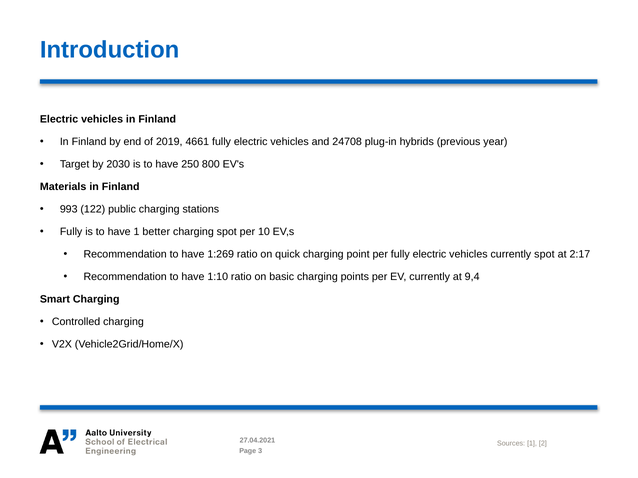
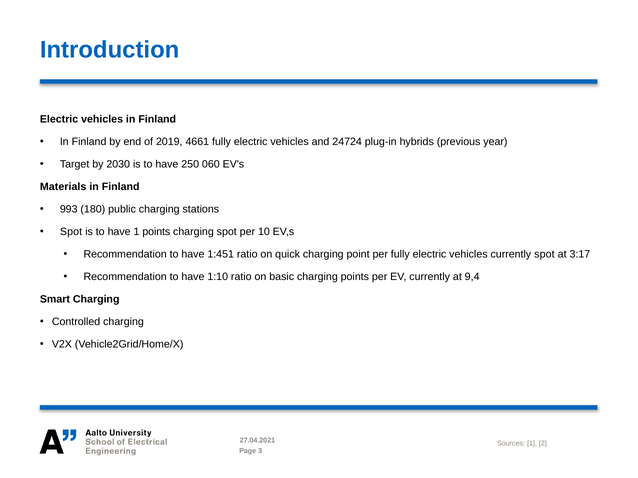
24708: 24708 -> 24724 (347, 142)
800: 800 -> 060 (211, 164)
122: 122 -> 180 (93, 209)
Fully: Fully -> Spot (71, 232)
1 better: better -> points (156, 232)
1:269: 1:269 -> 1:451 (221, 254)
2:17: 2:17 -> 3:17 (580, 254)
